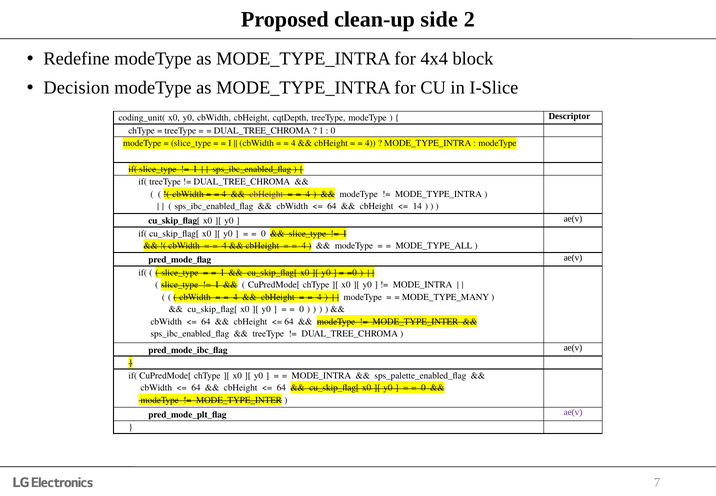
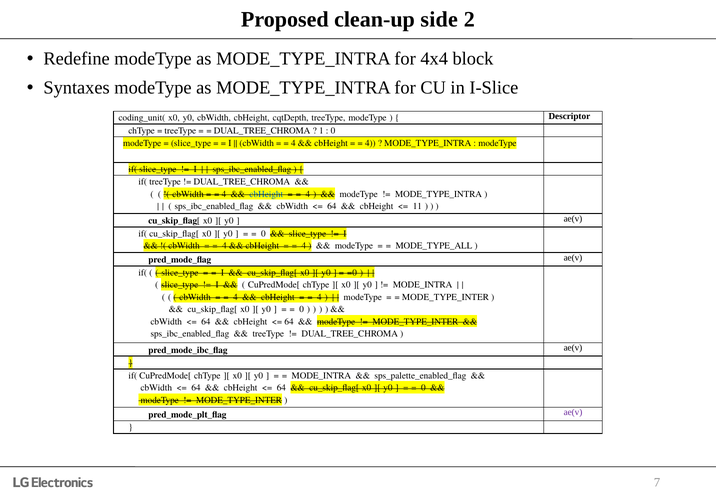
Decision: Decision -> Syntaxes (77, 88)
cbHeight colour: purple -> blue (266, 194)
14: 14 -> 11 (417, 206)
MODE_TYPE_MANY: MODE_TYPE_MANY -> MODE_TYPE_INTER (445, 297)
